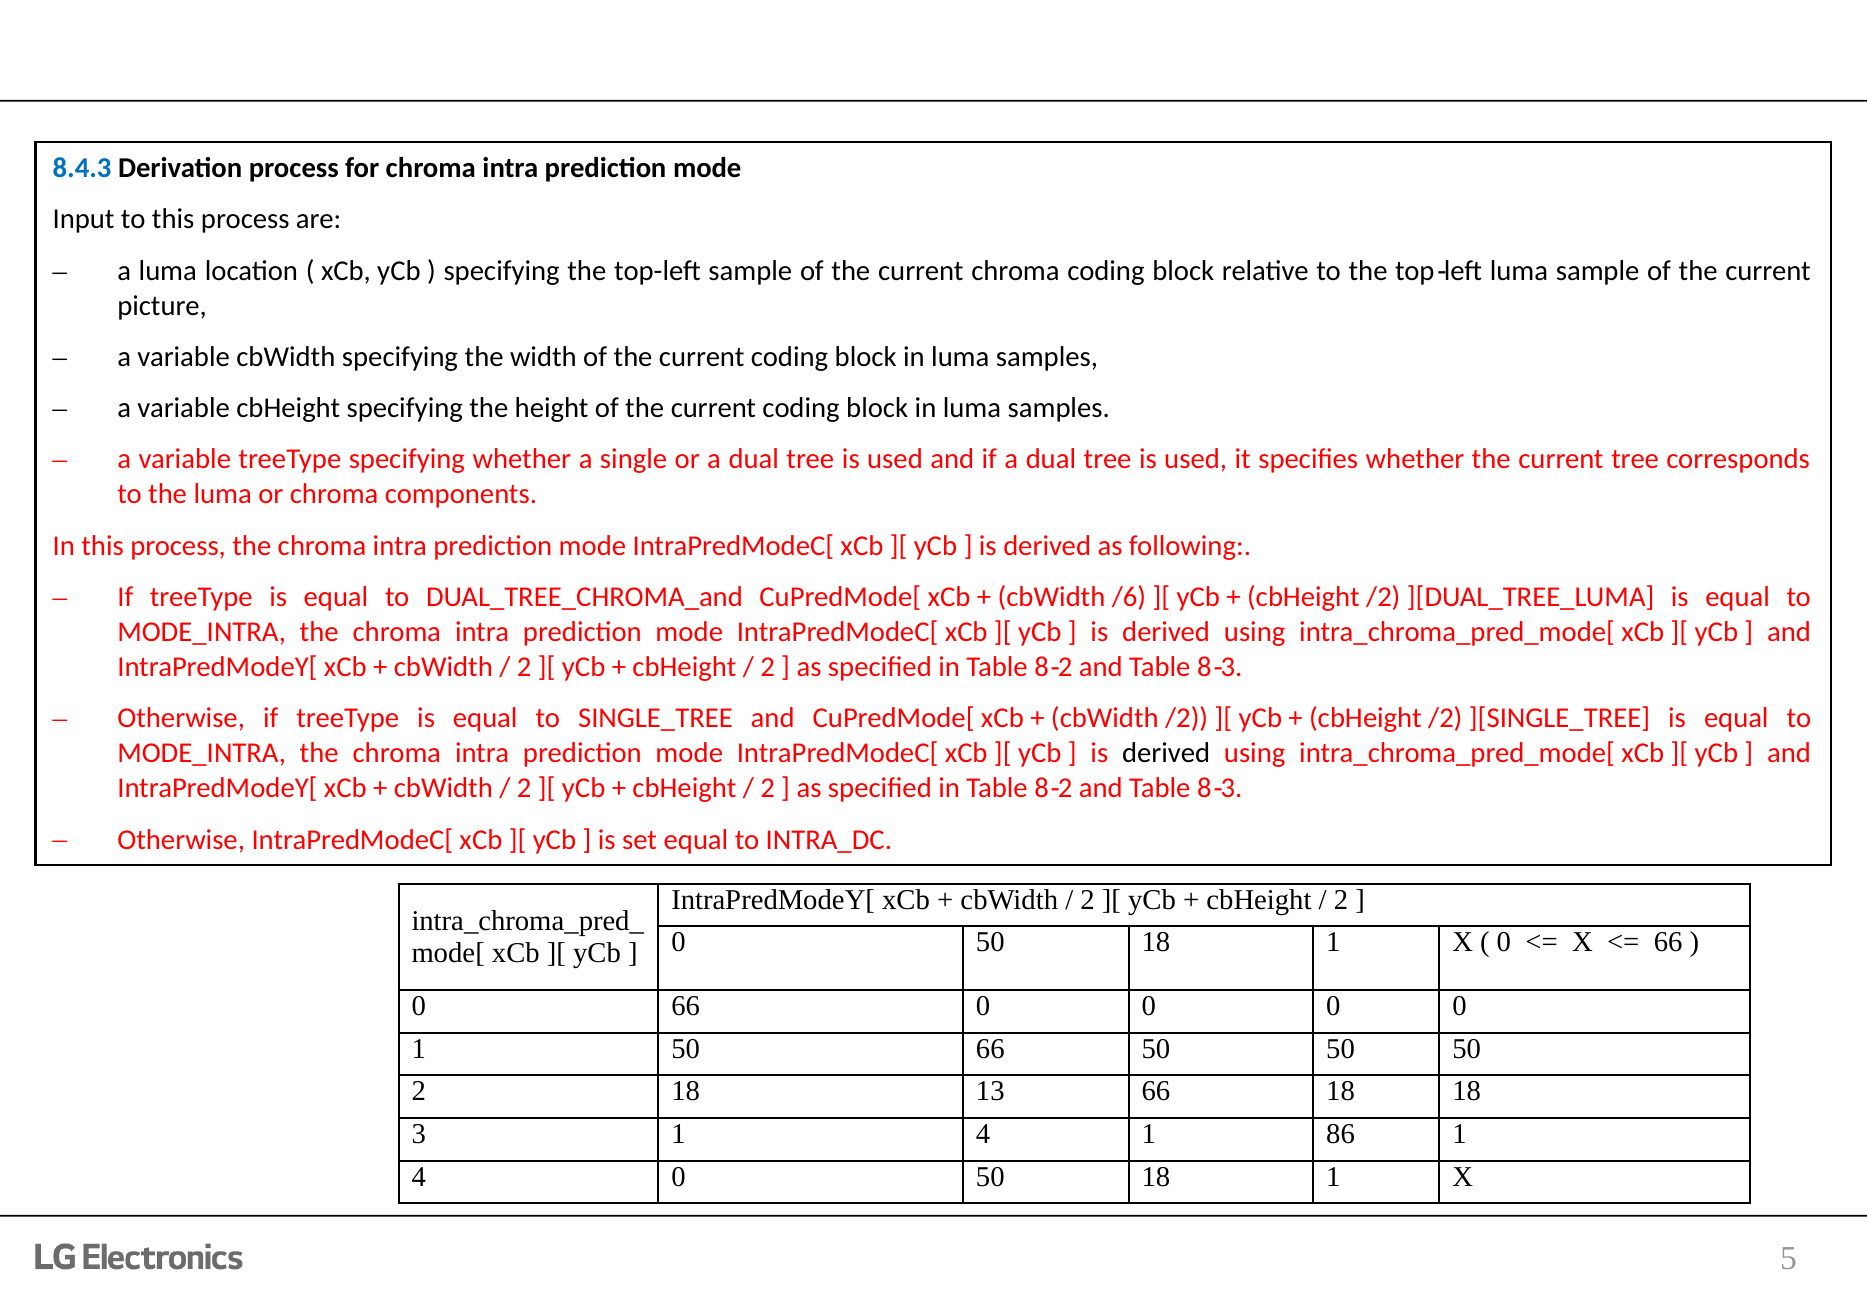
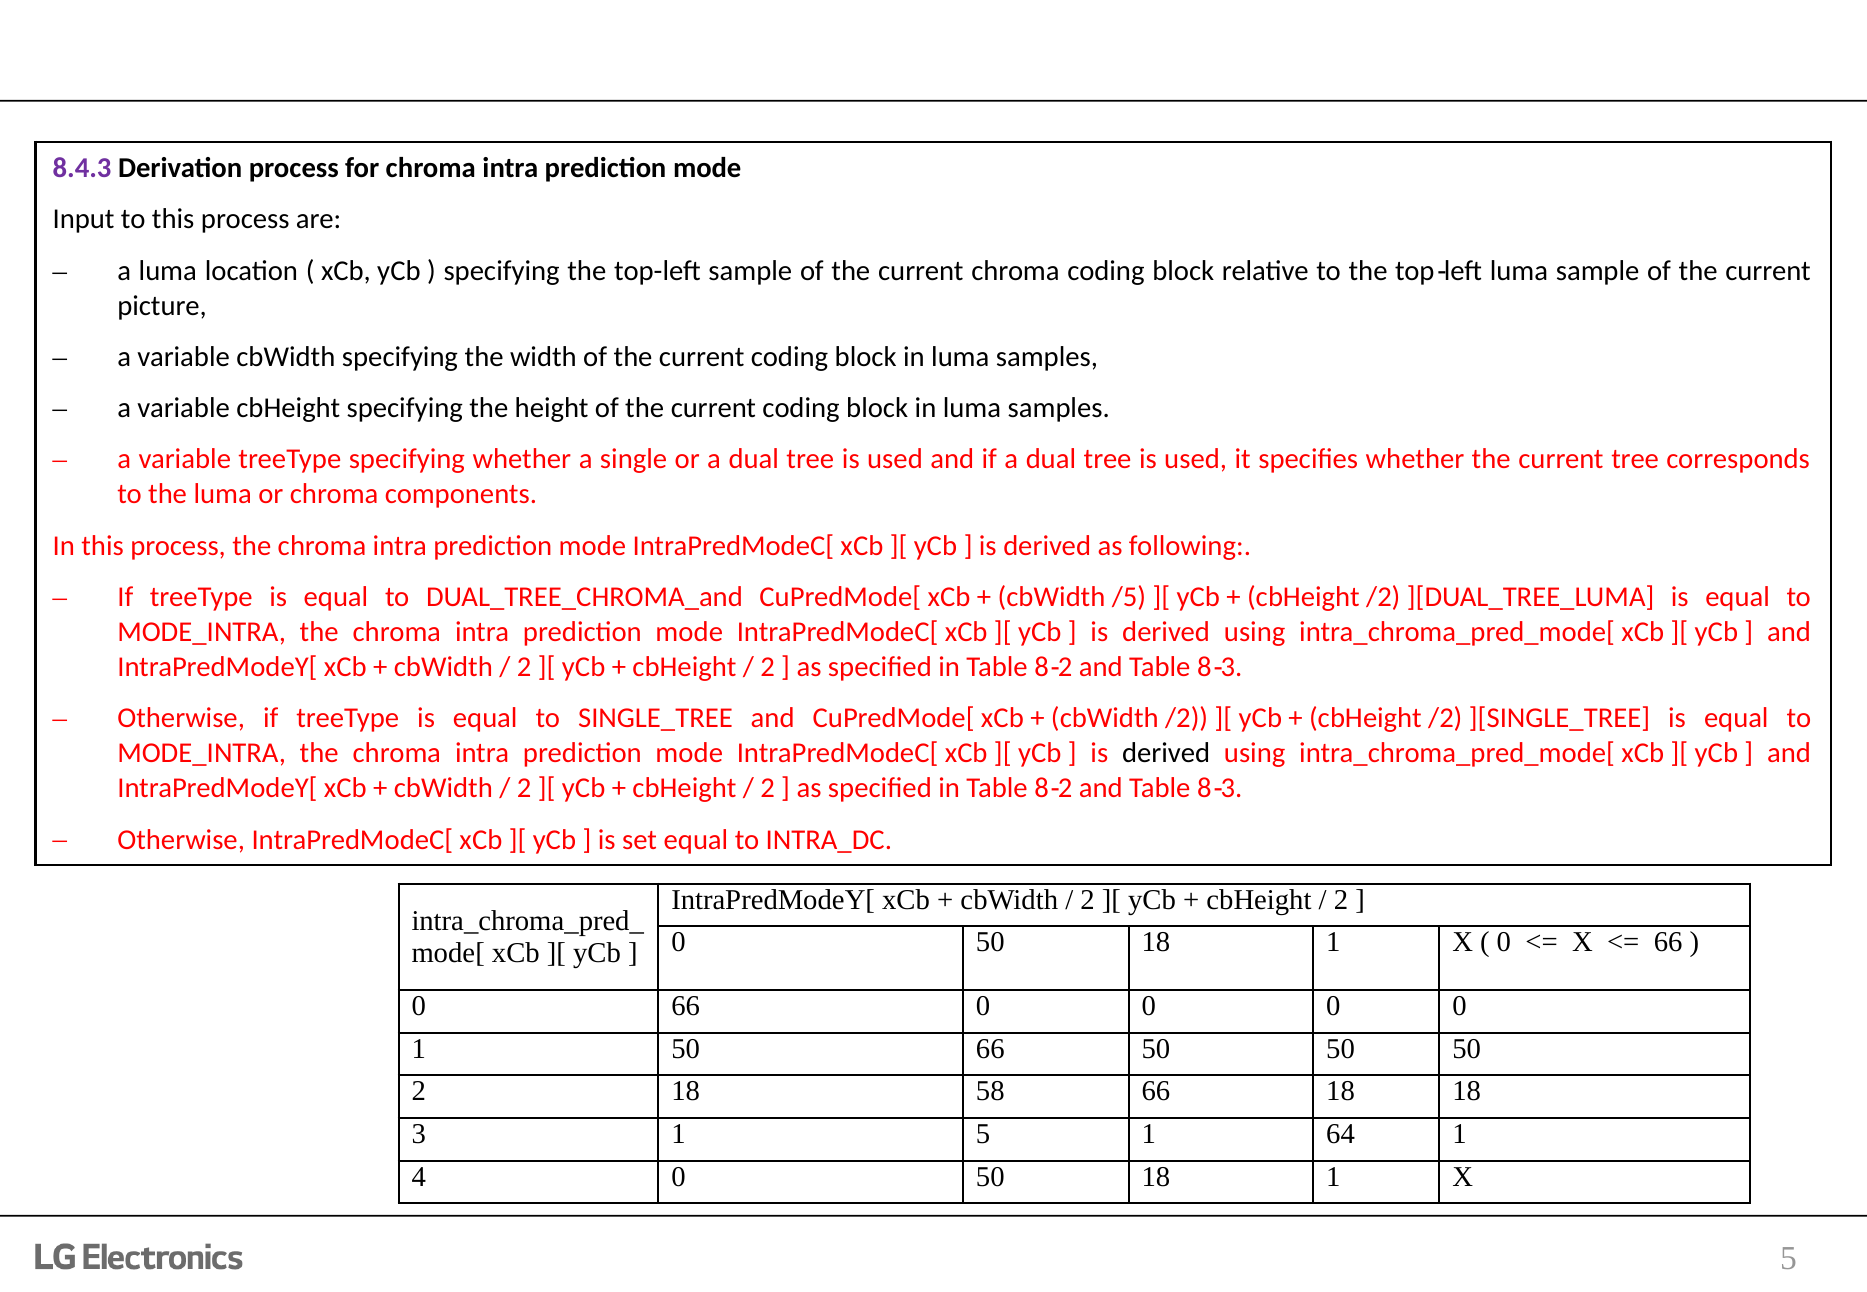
8.4.3 colour: blue -> purple (82, 168)
/6: /6 -> /5 (1129, 597)
13: 13 -> 58 (990, 1092)
3 1 4: 4 -> 5 (983, 1135)
86: 86 -> 64 (1341, 1135)
